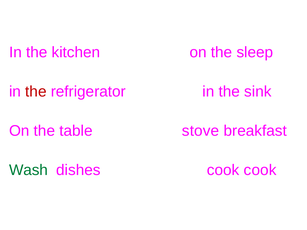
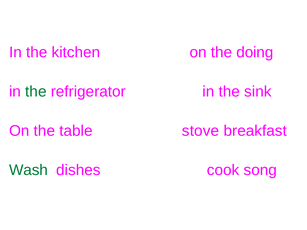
sleep: sleep -> doing (255, 52)
the colour: red -> green (36, 92)
cook cook: cook -> song (260, 170)
